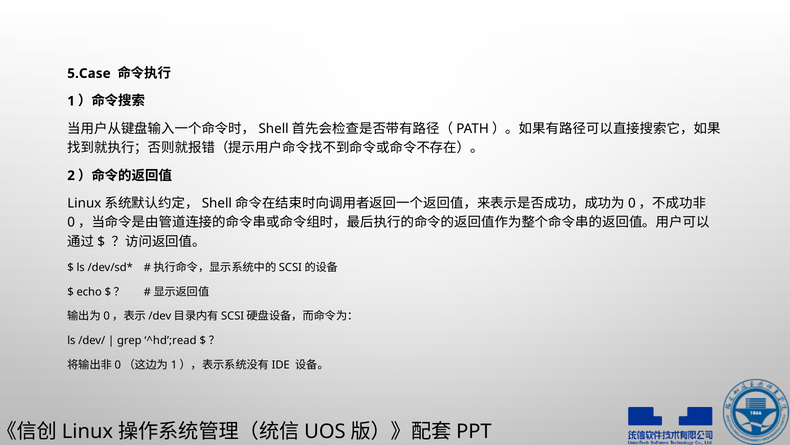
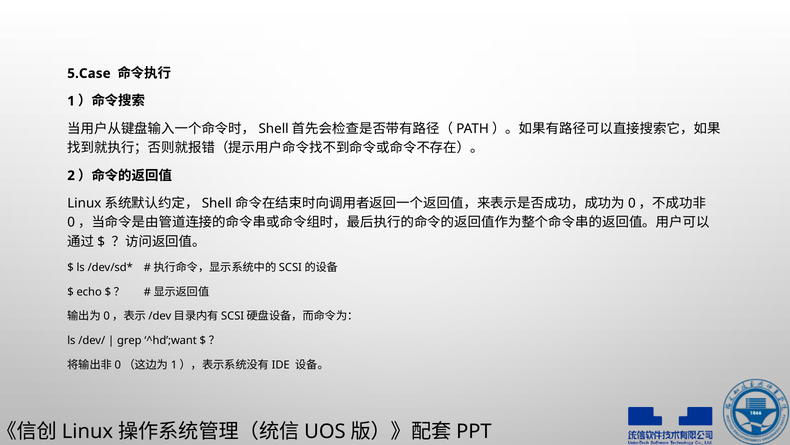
^hd’;read: ^hd’;read -> ^hd’;want (171, 340)
